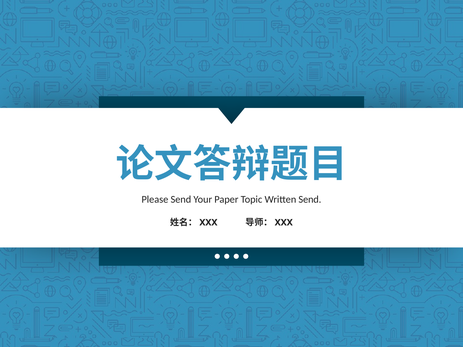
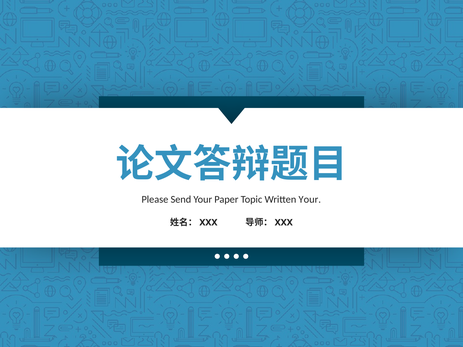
Written Send: Send -> Your (310, 200)
